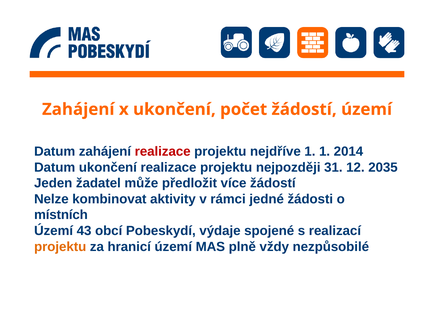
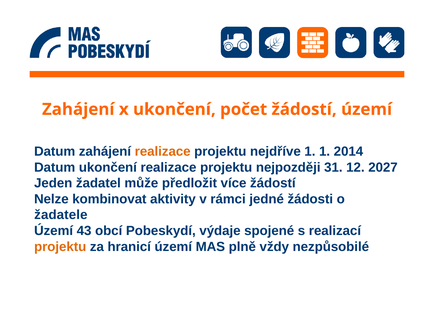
realizace colour: red -> orange (163, 152)
2035: 2035 -> 2027 (383, 168)
místních: místních -> žadatele (61, 215)
